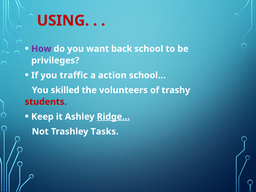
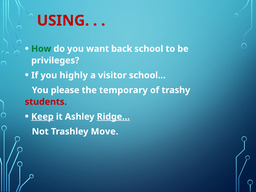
How colour: purple -> green (41, 49)
traffic: traffic -> highly (74, 75)
action: action -> visitor (112, 75)
skilled: skilled -> please (65, 90)
volunteers: volunteers -> temporary (123, 90)
Keep underline: none -> present (42, 117)
Tasks: Tasks -> Move (105, 132)
